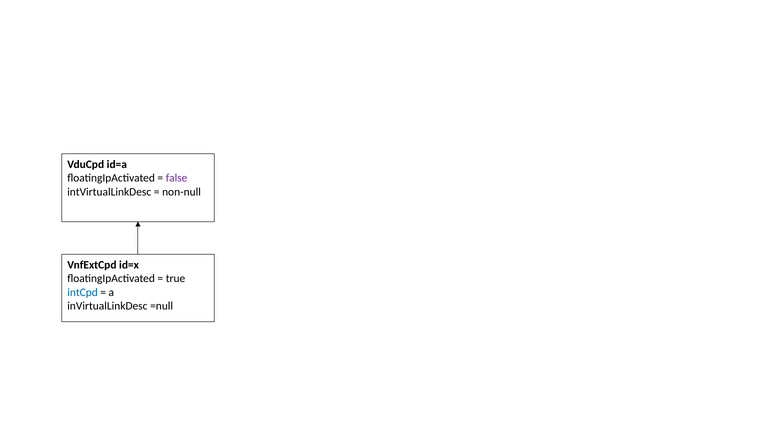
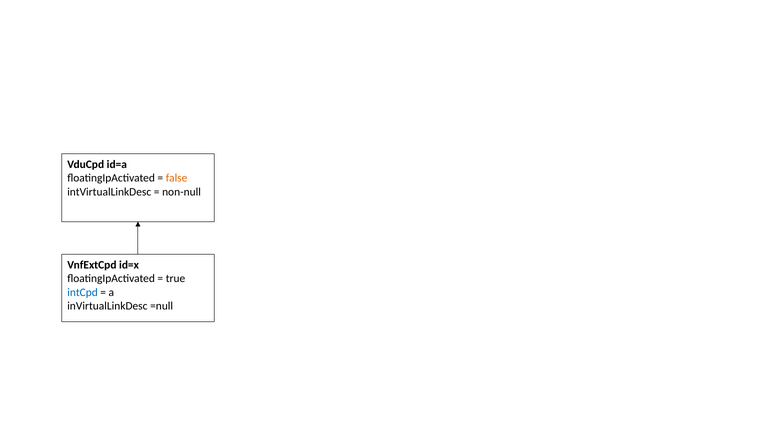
false colour: purple -> orange (177, 178)
